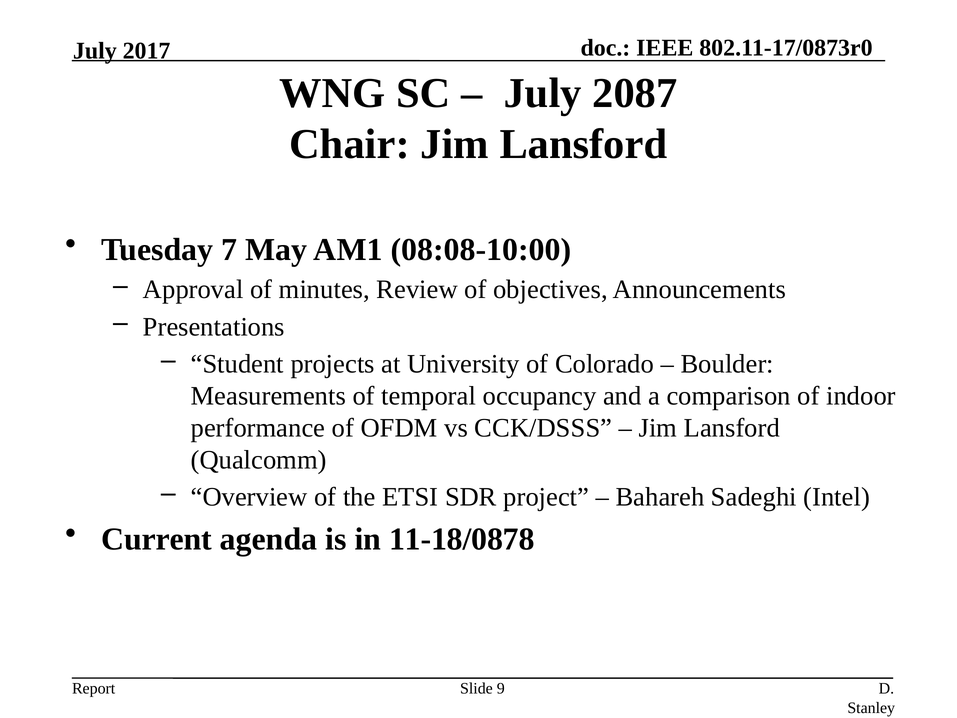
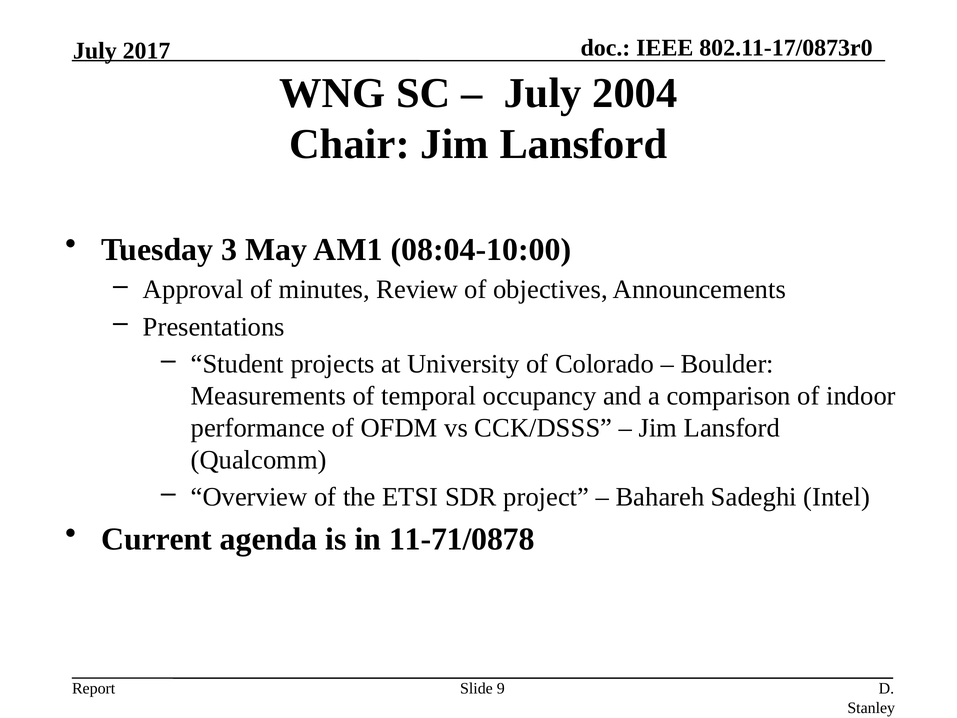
2087: 2087 -> 2004 (635, 93)
7: 7 -> 3 (229, 250)
08:08-10:00: 08:08-10:00 -> 08:04-10:00 (481, 250)
11-18/0878: 11-18/0878 -> 11-71/0878 (462, 539)
